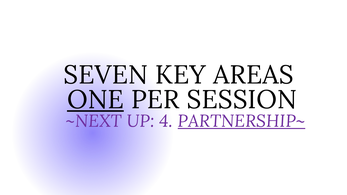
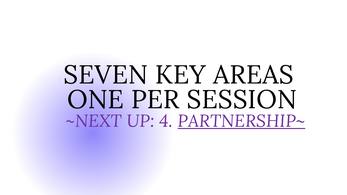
ONE underline: present -> none (95, 100)
